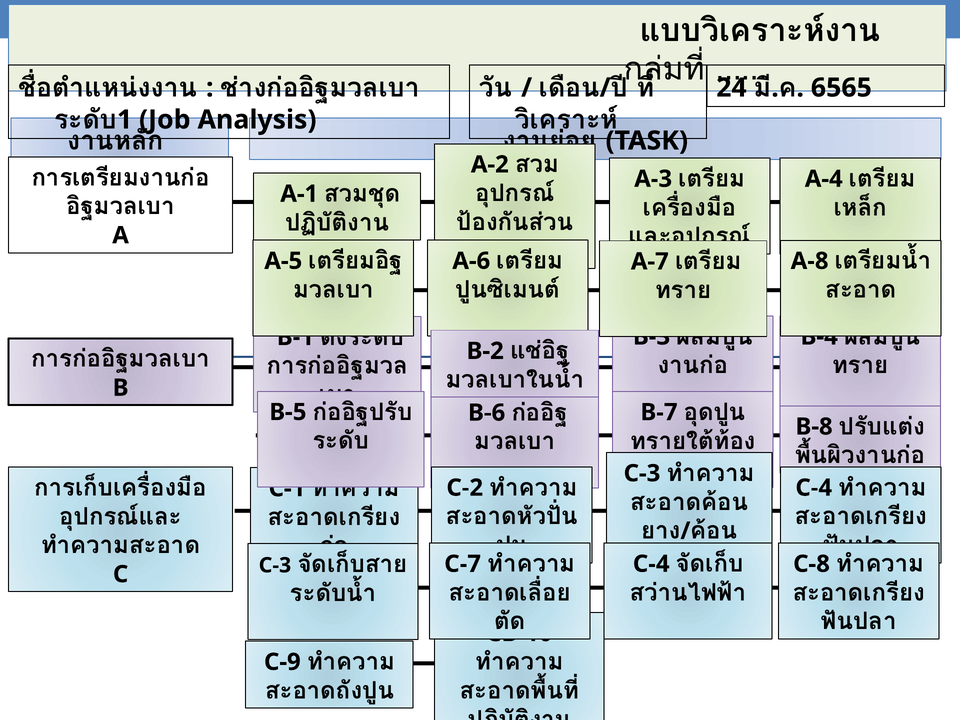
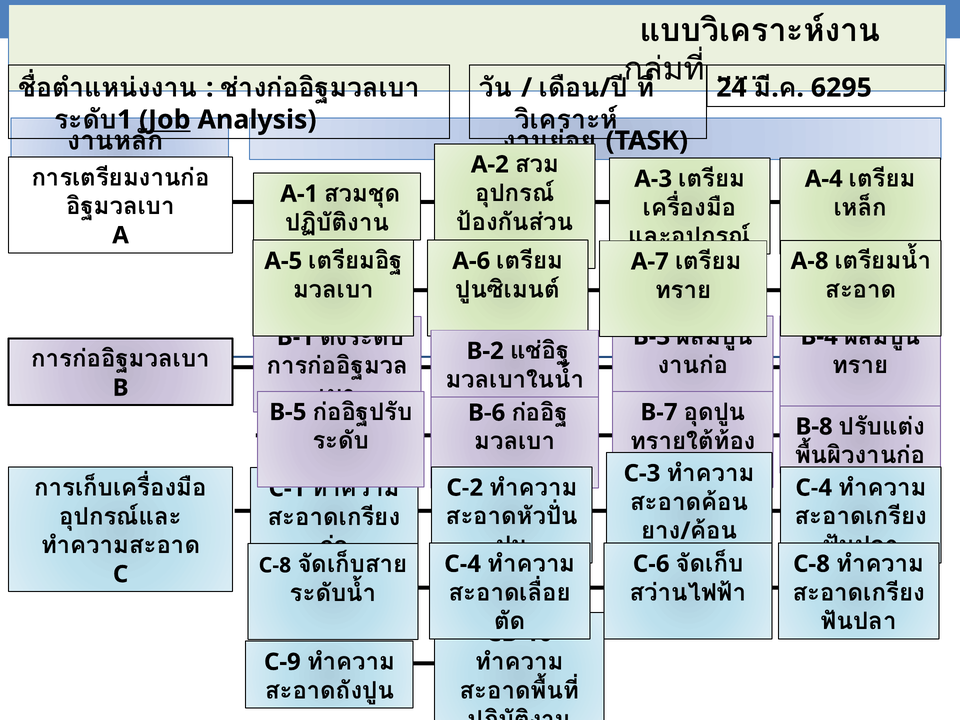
6565: 6565 -> 6295 (841, 88)
Job underline: none -> present (165, 120)
C-4: C-4 -> C-6 (651, 564)
C-7: C-7 -> C-4 (463, 564)
C C-3: C-3 -> C-8 (275, 565)
